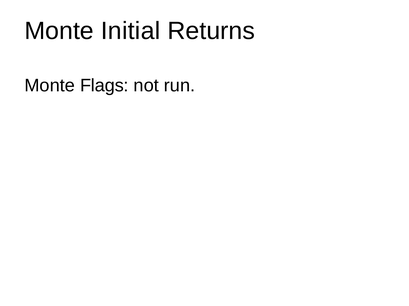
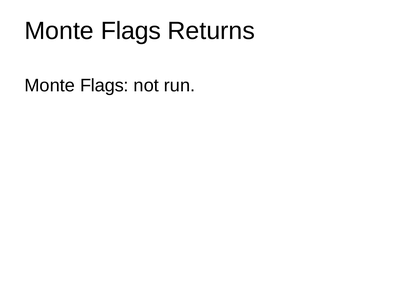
Initial: Initial -> Flags (131, 31)
